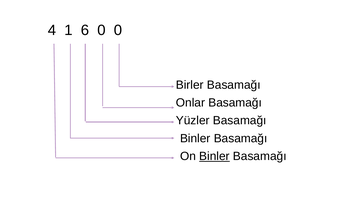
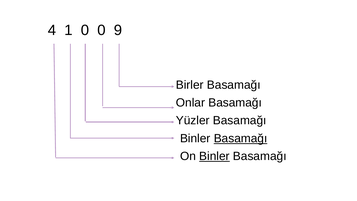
1 6: 6 -> 0 (85, 30)
0 0: 0 -> 9 (118, 30)
Basamağı underline: none -> present (241, 138)
